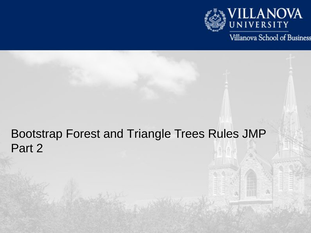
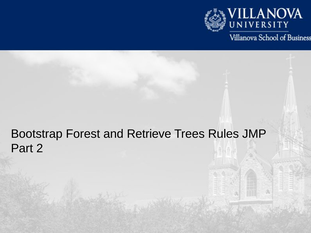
Triangle: Triangle -> Retrieve (149, 134)
